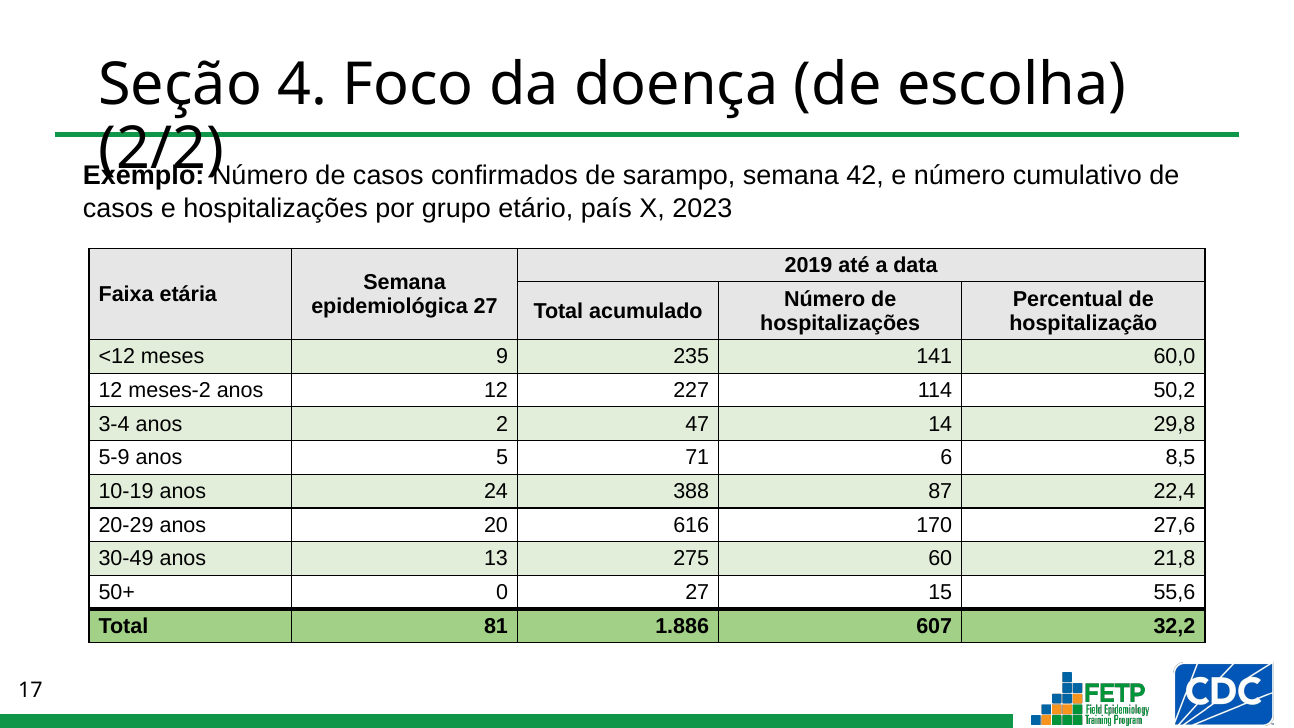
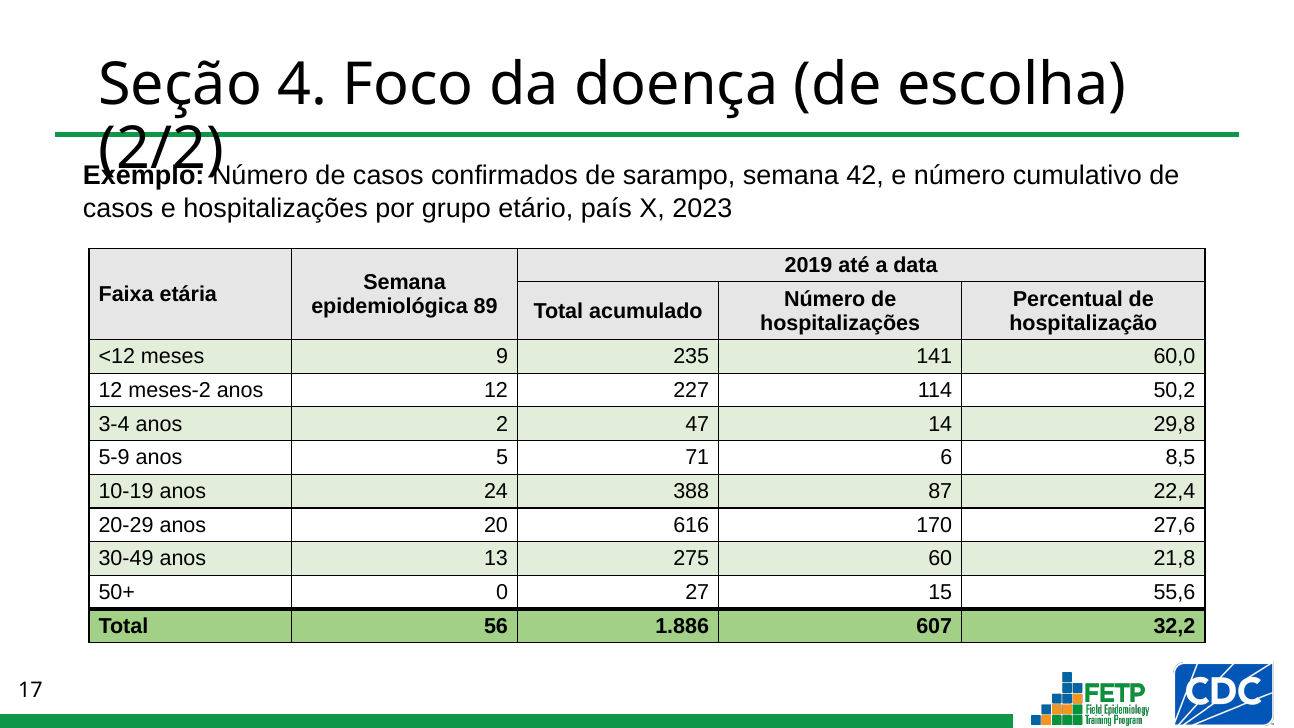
epidemiológica 27: 27 -> 89 (486, 306)
81: 81 -> 56 (496, 626)
